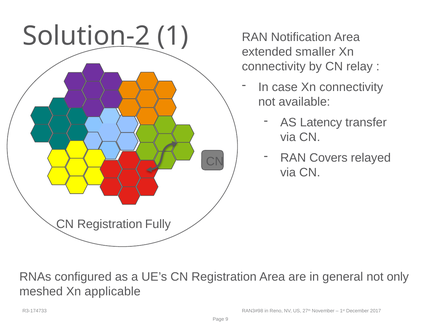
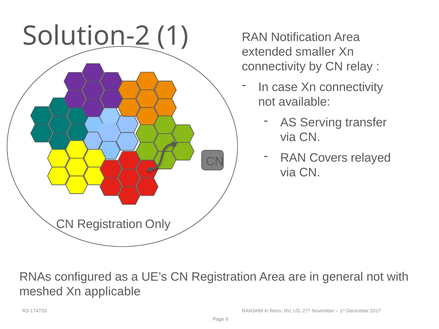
Latency: Latency -> Serving (321, 123)
Fully: Fully -> Only (158, 224)
only: only -> with (398, 277)
